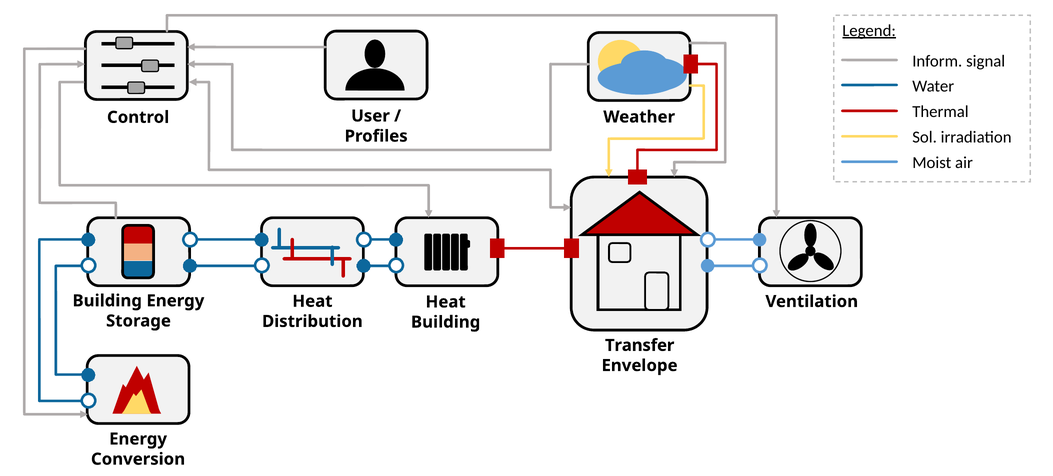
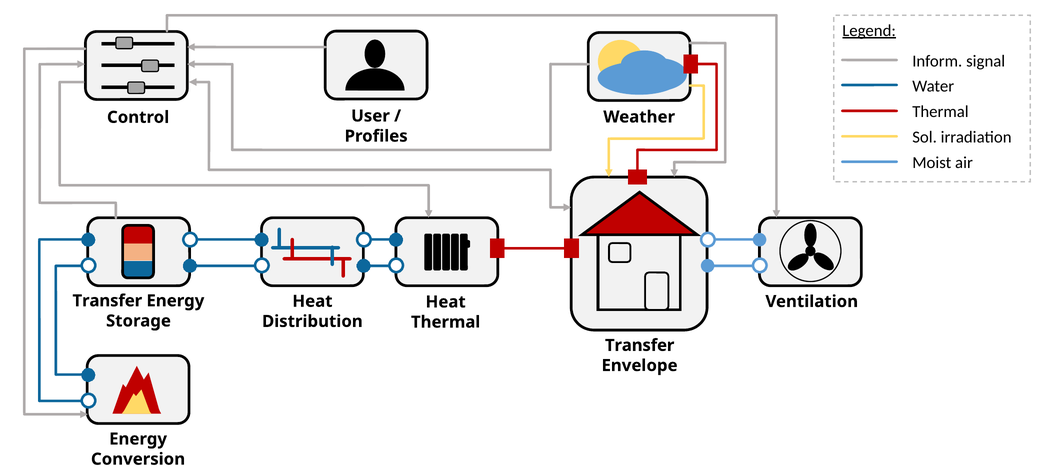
Building: Building -> Transfer (107, 301)
Building: Building -> Thermal (446, 322)
